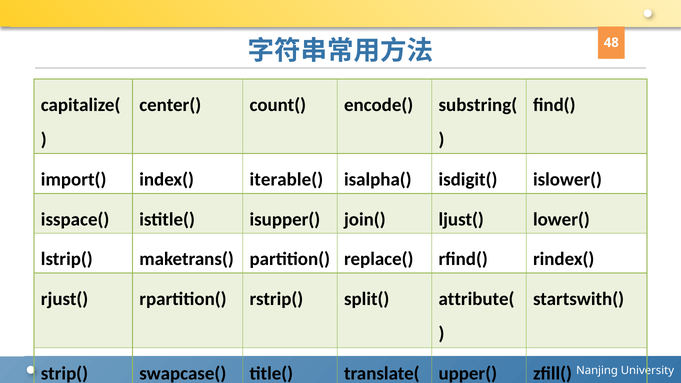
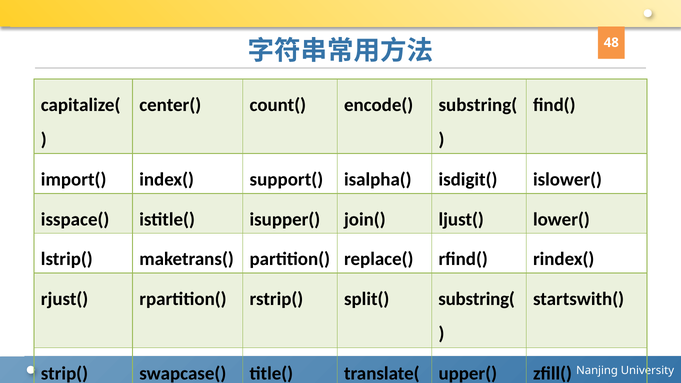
iterable(: iterable( -> support( (286, 179)
split( attribute(: attribute( -> substring( (477, 299)
